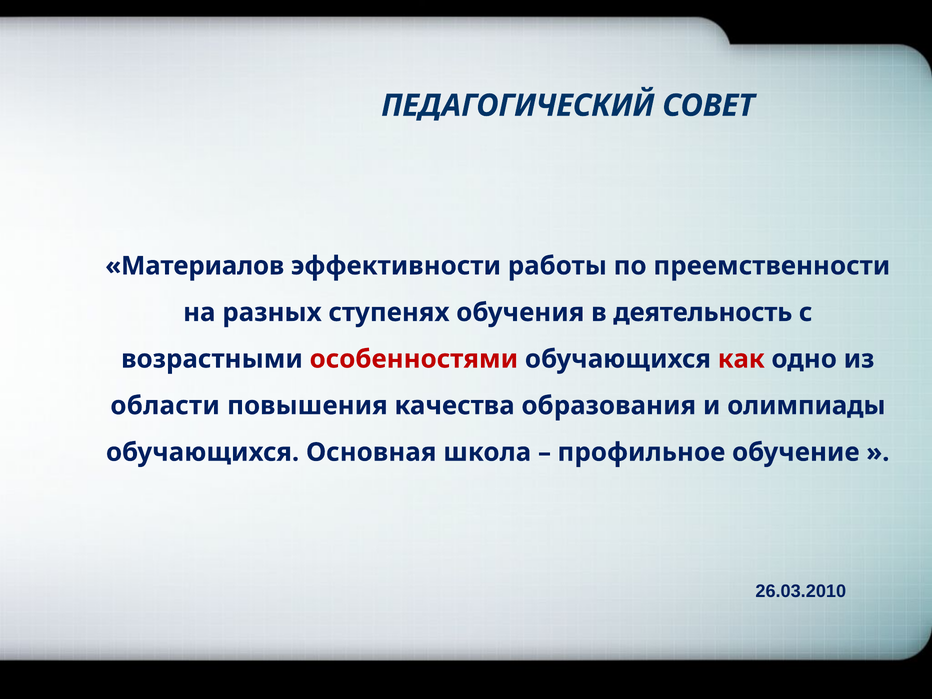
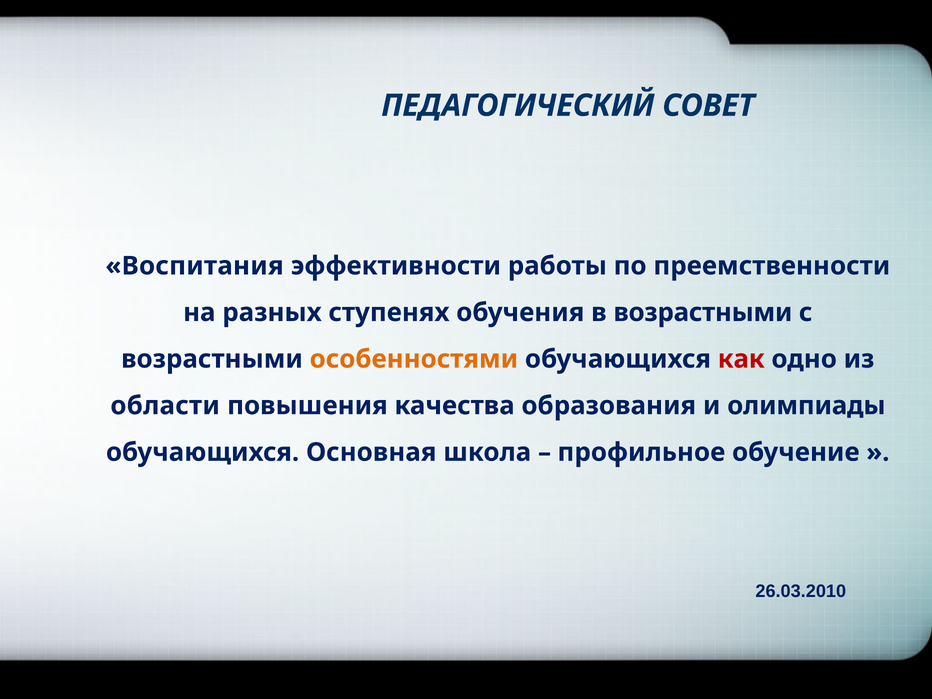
Материалов: Материалов -> Воспитания (195, 266)
в деятельность: деятельность -> возрастными (703, 312)
особенностями colour: red -> orange (414, 359)
